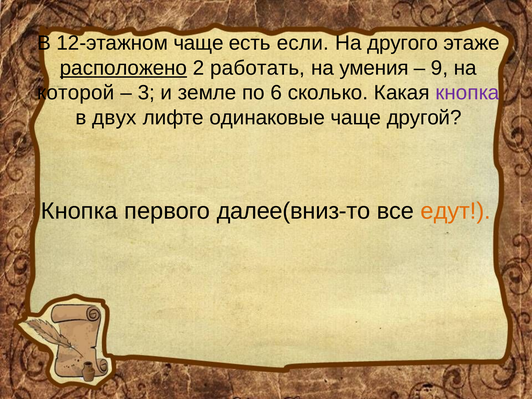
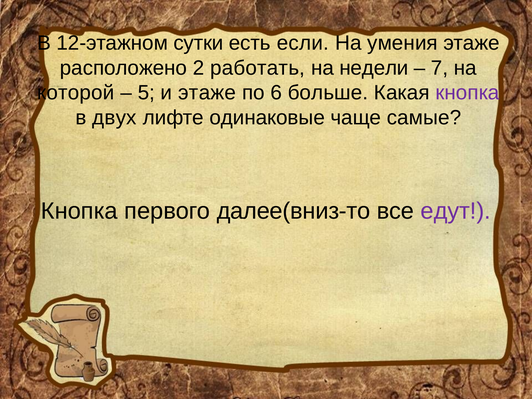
12-этажном чаще: чаще -> сутки (198, 43)
другого: другого -> умения (403, 43)
расположено underline: present -> none (124, 68)
умения: умения -> недели (374, 68)
9: 9 -> 7 (440, 68)
3: 3 -> 5 (146, 93)
и земле: земле -> этаже (207, 93)
сколько: сколько -> больше (328, 93)
другой: другой -> самые (424, 118)
едут colour: orange -> purple (456, 211)
